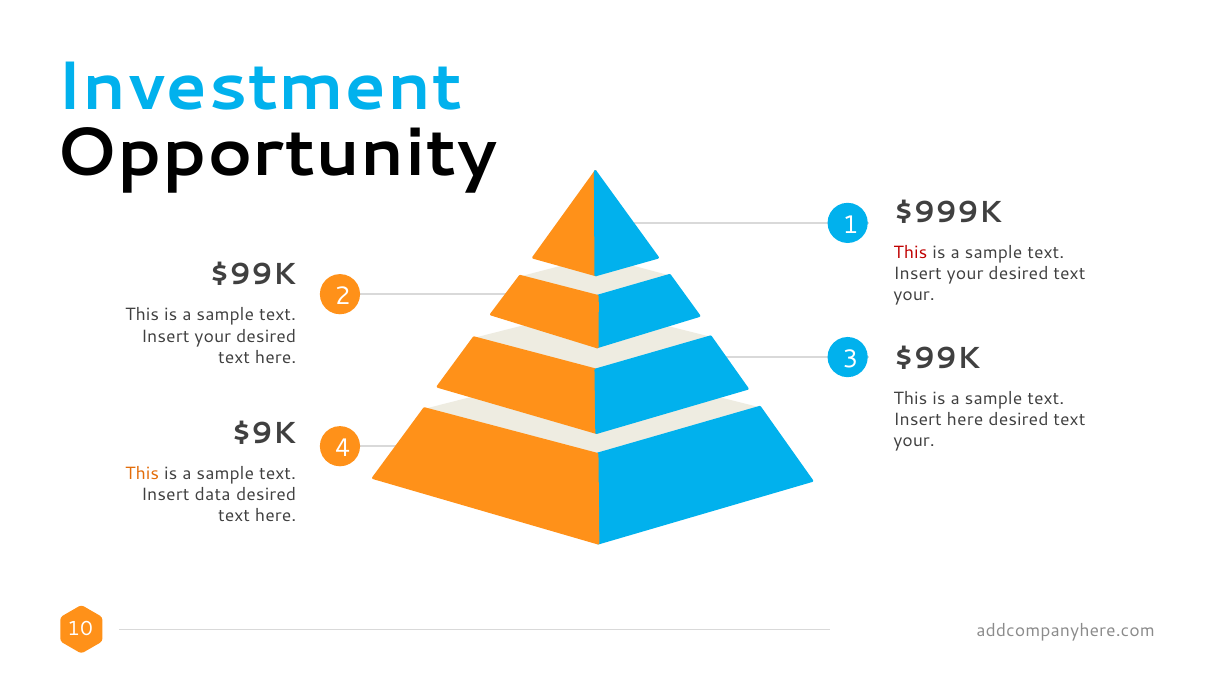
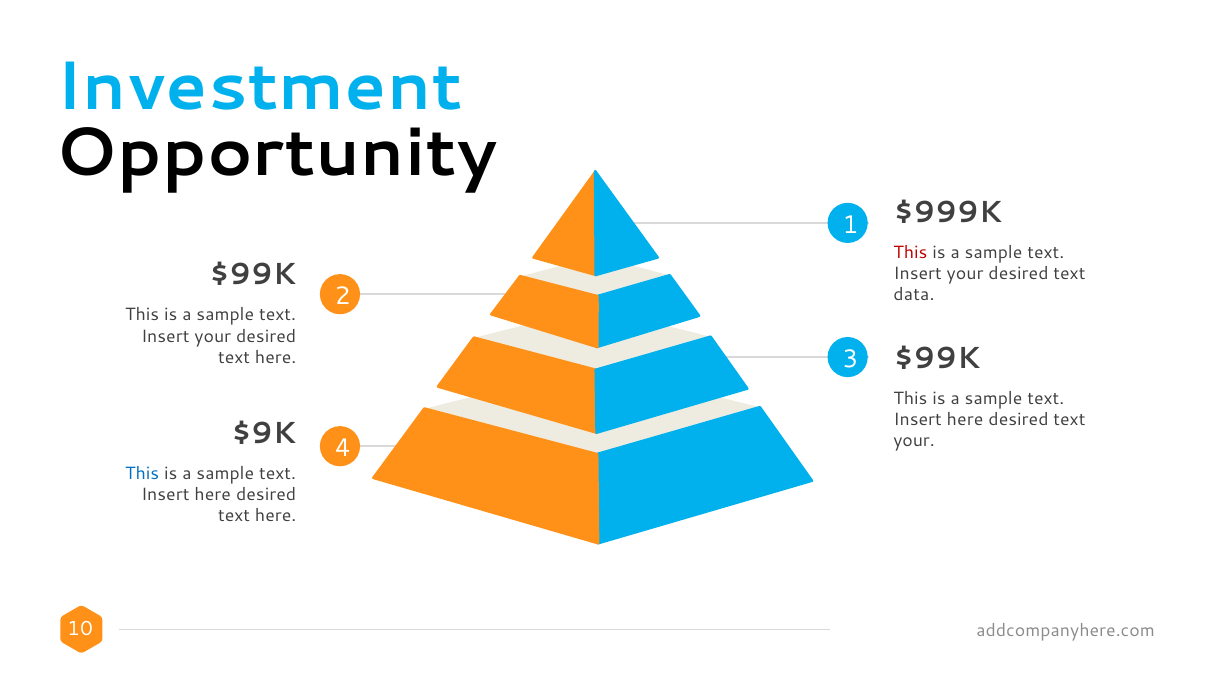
your: your -> data (914, 295)
This colour: orange -> blue (142, 474)
data: data -> here (213, 495)
